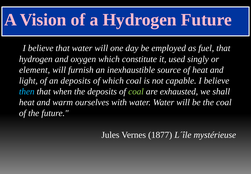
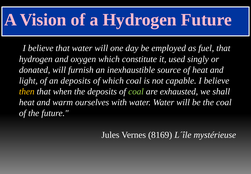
element: element -> donated (35, 70)
then colour: light blue -> yellow (27, 91)
1877: 1877 -> 8169 (160, 135)
